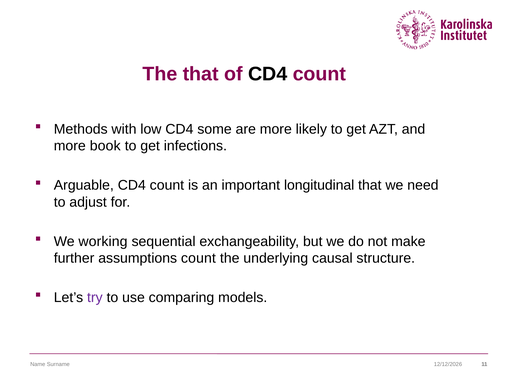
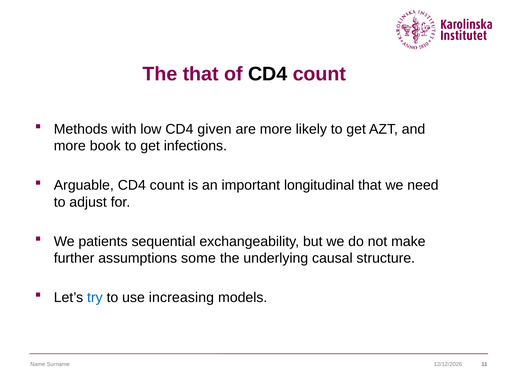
some: some -> given (214, 129)
working: working -> patients (103, 241)
assumptions count: count -> some (198, 258)
try colour: purple -> blue (95, 297)
comparing: comparing -> increasing (181, 297)
